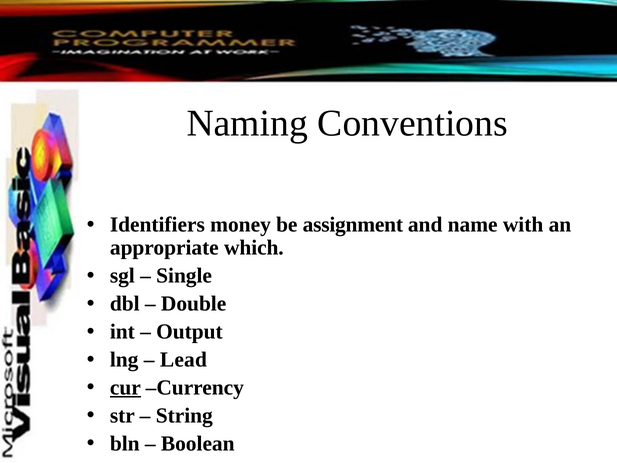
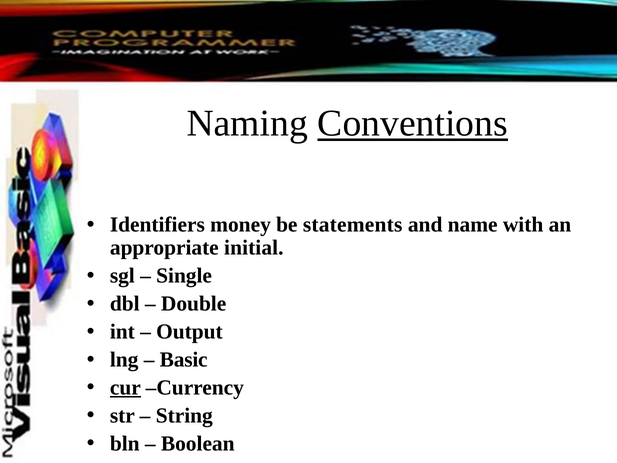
Conventions underline: none -> present (413, 123)
assignment: assignment -> statements (353, 225)
which: which -> initial (254, 248)
Lead: Lead -> Basic (184, 359)
